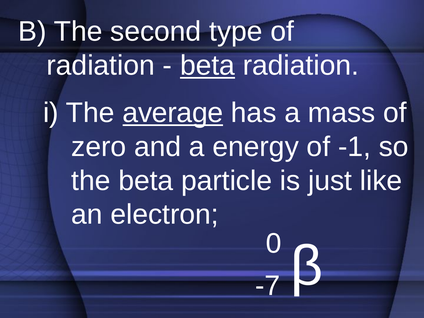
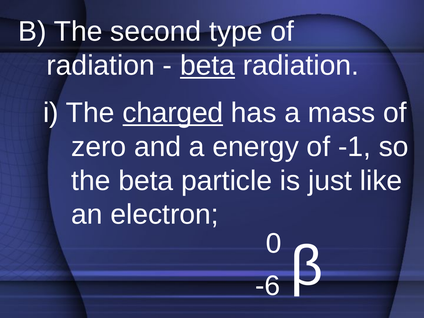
average: average -> charged (173, 113)
-7: -7 -> -6 (268, 286)
